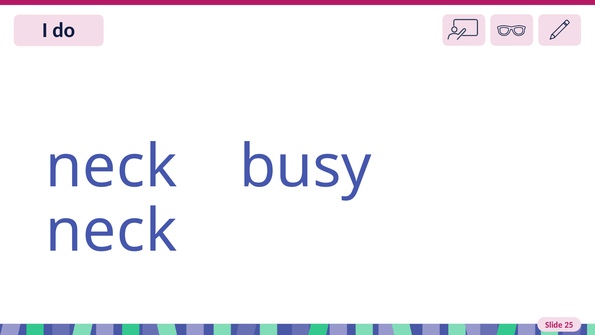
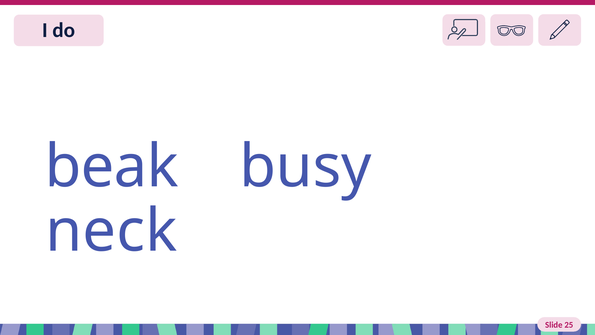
neck: neck -> beak (112, 167)
